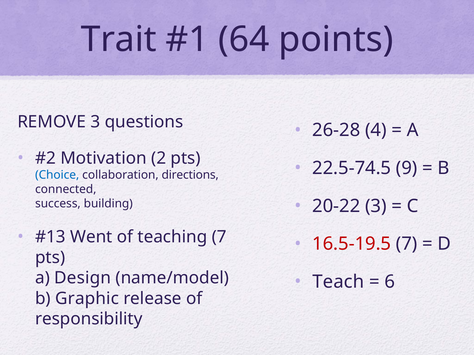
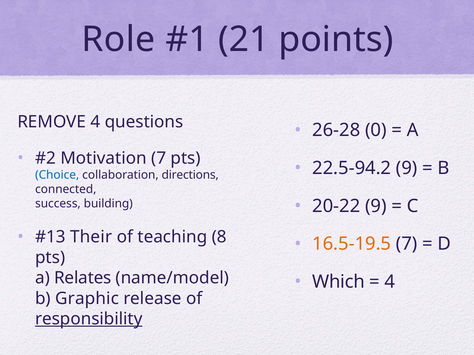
Trait: Trait -> Role (118, 40)
64: 64 -> 21 (244, 40)
REMOVE 3: 3 -> 4 (95, 122)
4: 4 -> 0 (376, 130)
Motivation 2: 2 -> 7 (159, 158)
22.5-74.5: 22.5-74.5 -> 22.5-94.2 (352, 168)
20-22 3: 3 -> 9 (376, 206)
Went: Went -> Their (91, 237)
teaching 7: 7 -> 8 (219, 237)
16.5-19.5 colour: red -> orange (352, 244)
Design: Design -> Relates (83, 278)
Teach: Teach -> Which (339, 282)
6: 6 -> 4 (390, 282)
responsibility underline: none -> present (89, 319)
